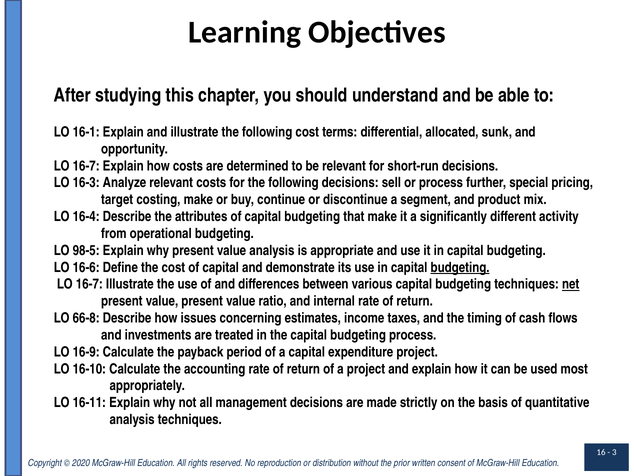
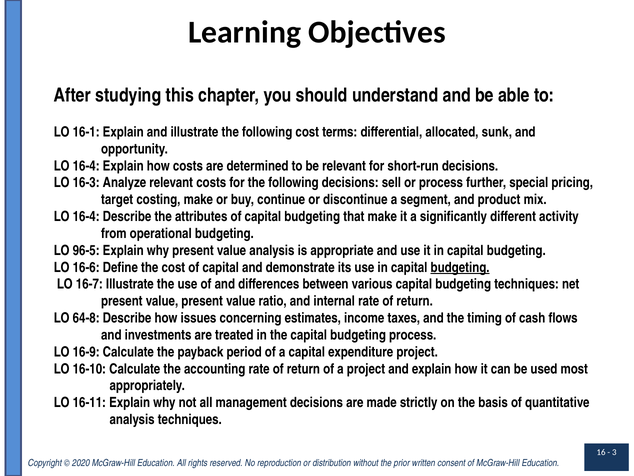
16-7: 16-7 -> 16-4 (86, 166)
98-5: 98-5 -> 96-5 (86, 250)
net underline: present -> none (571, 284)
66-8: 66-8 -> 64-8 (86, 318)
